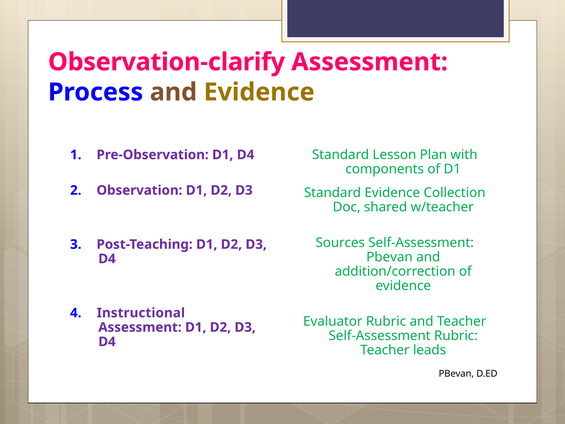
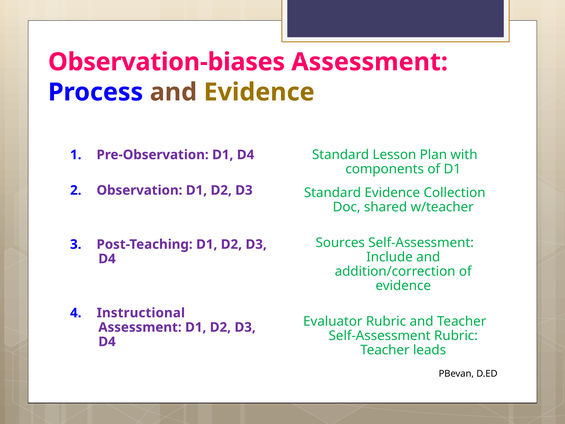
Observation-clarify: Observation-clarify -> Observation-biases (167, 62)
Pbevan: Pbevan -> Include (390, 257)
